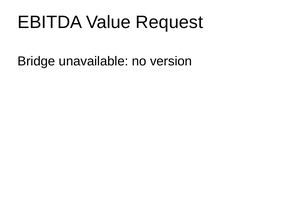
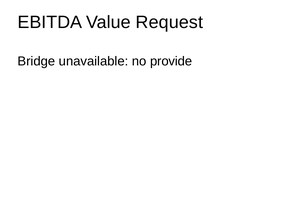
version: version -> provide (171, 61)
